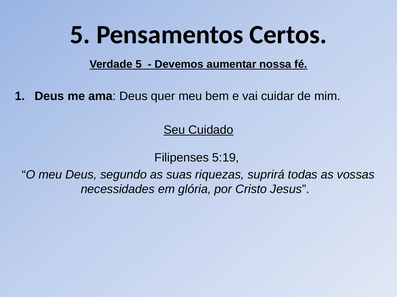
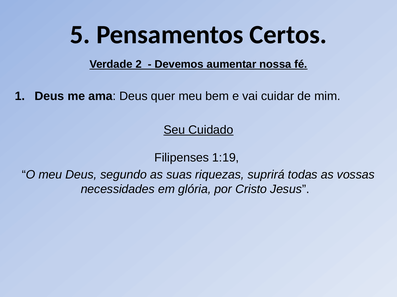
Verdade 5: 5 -> 2 (139, 64)
5:19: 5:19 -> 1:19 (226, 158)
